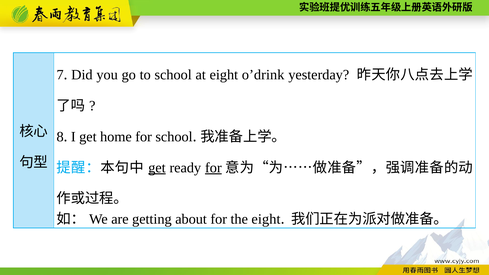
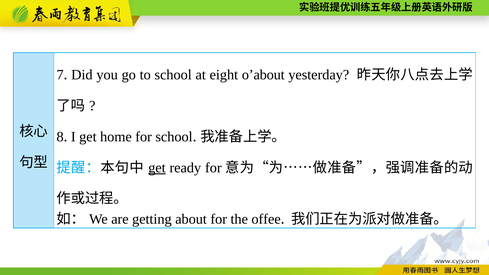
o’drink: o’drink -> o’about (263, 75)
for underline: present -> none (213, 168)
the eight: eight -> offee (266, 219)
